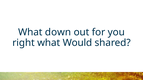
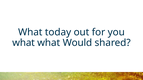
down: down -> today (58, 32)
right: right -> what (24, 43)
